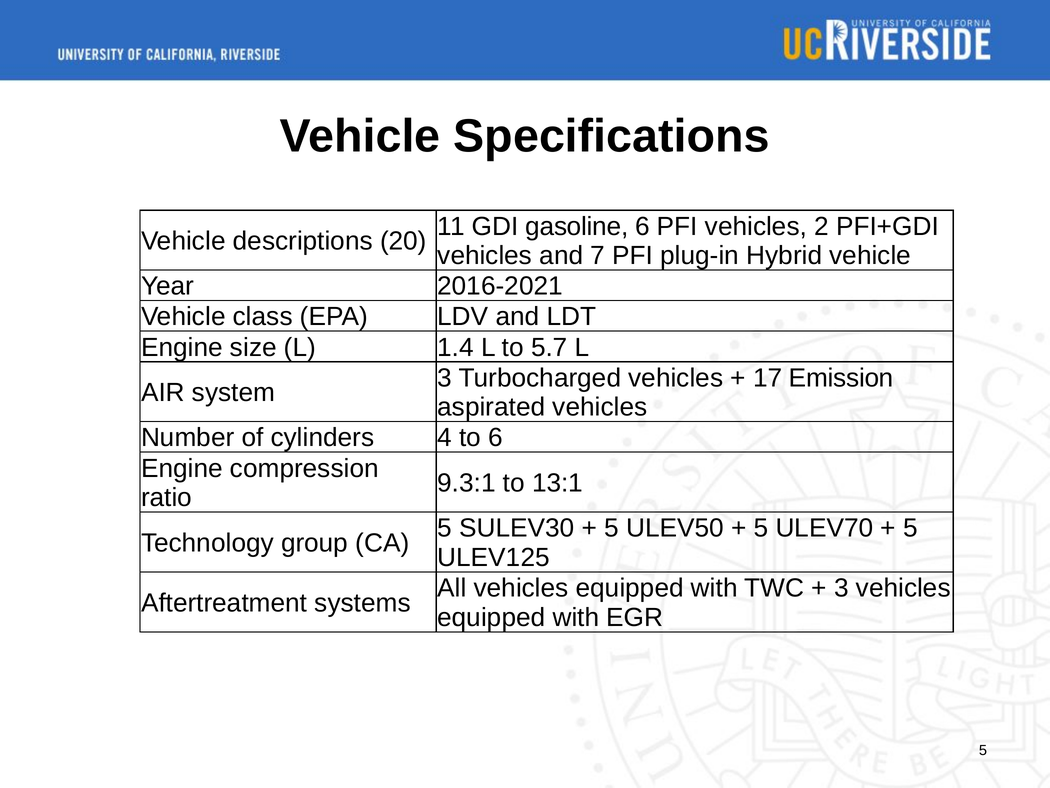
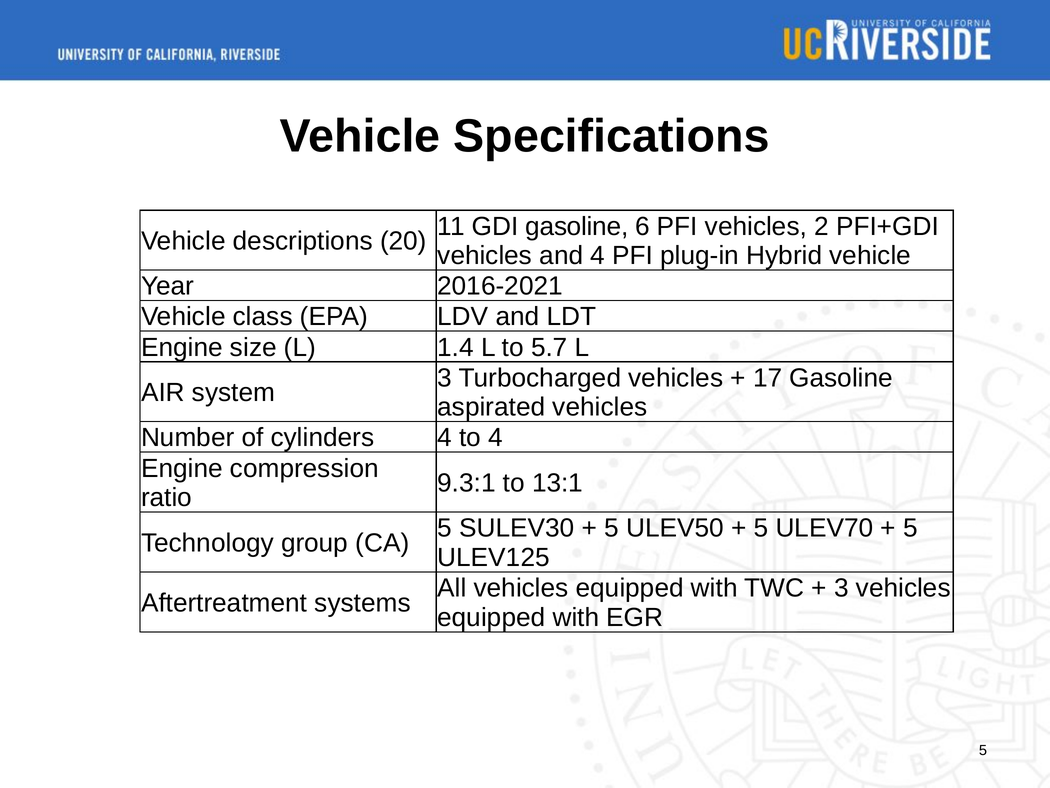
and 7: 7 -> 4 (598, 256)
17 Emission: Emission -> Gasoline (841, 378)
to 6: 6 -> 4 (496, 438)
